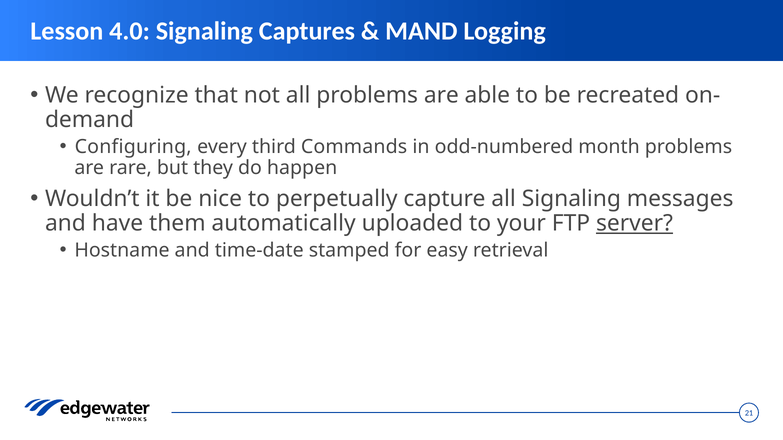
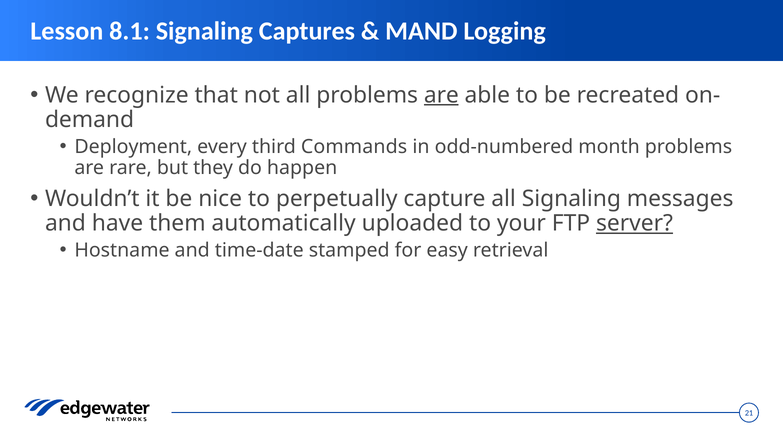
4.0: 4.0 -> 8.1 (130, 31)
are underline: none -> present (441, 95)
Configuring: Configuring -> Deployment (133, 147)
